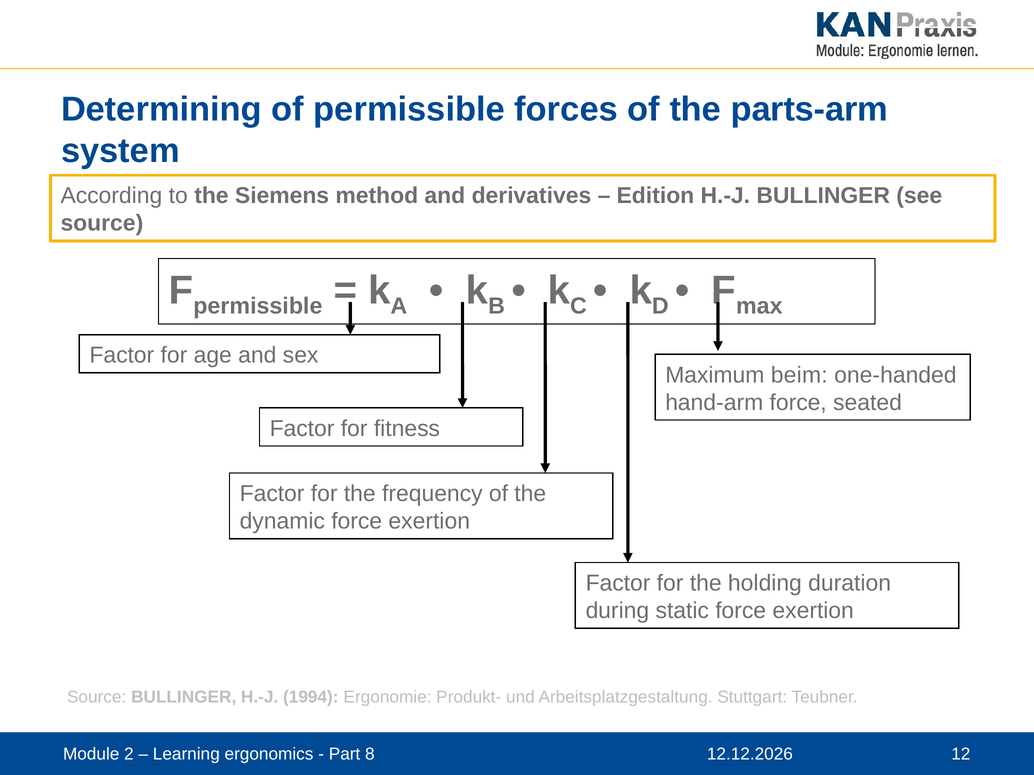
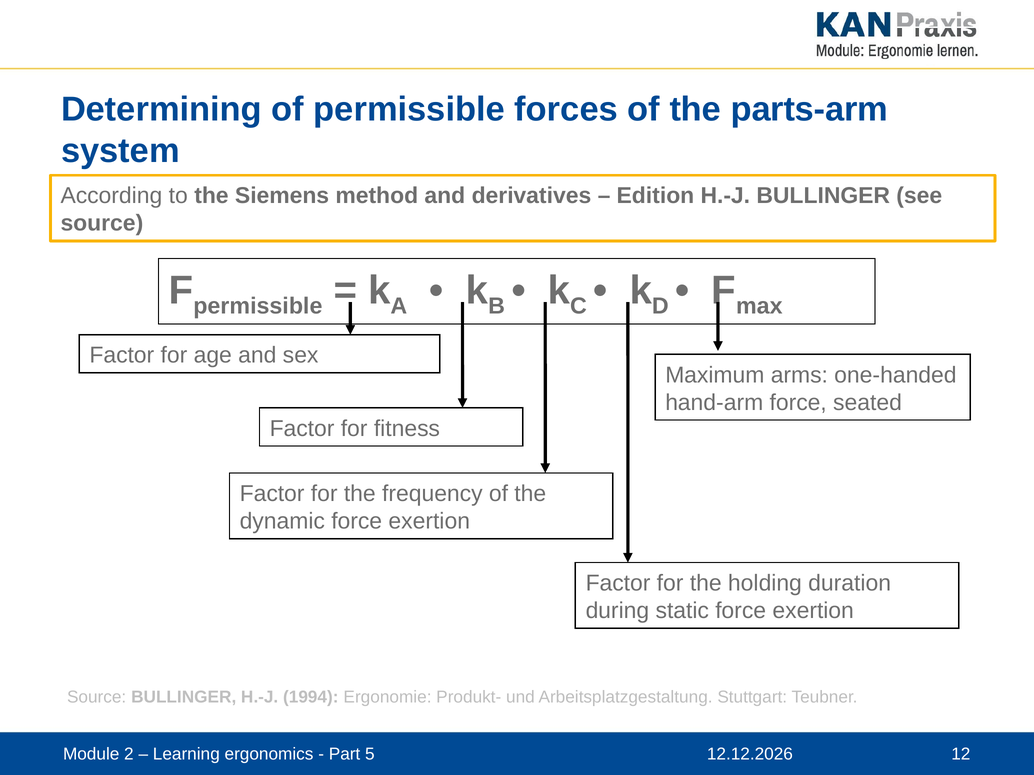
beim: beim -> arms (799, 375)
8: 8 -> 5 (370, 755)
